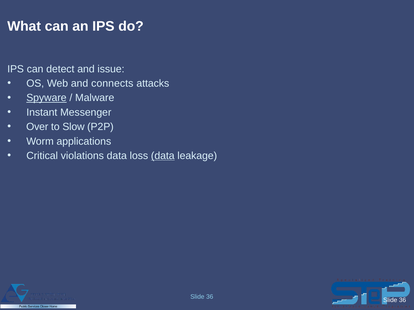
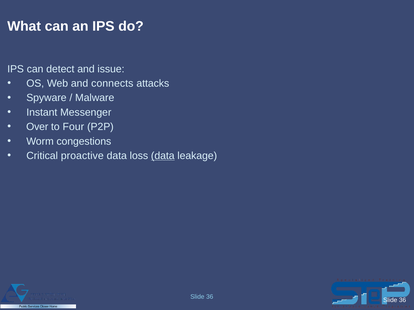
Spyware underline: present -> none (46, 98)
Slow: Slow -> Four (73, 127)
applications: applications -> congestions (84, 141)
violations: violations -> proactive (82, 156)
